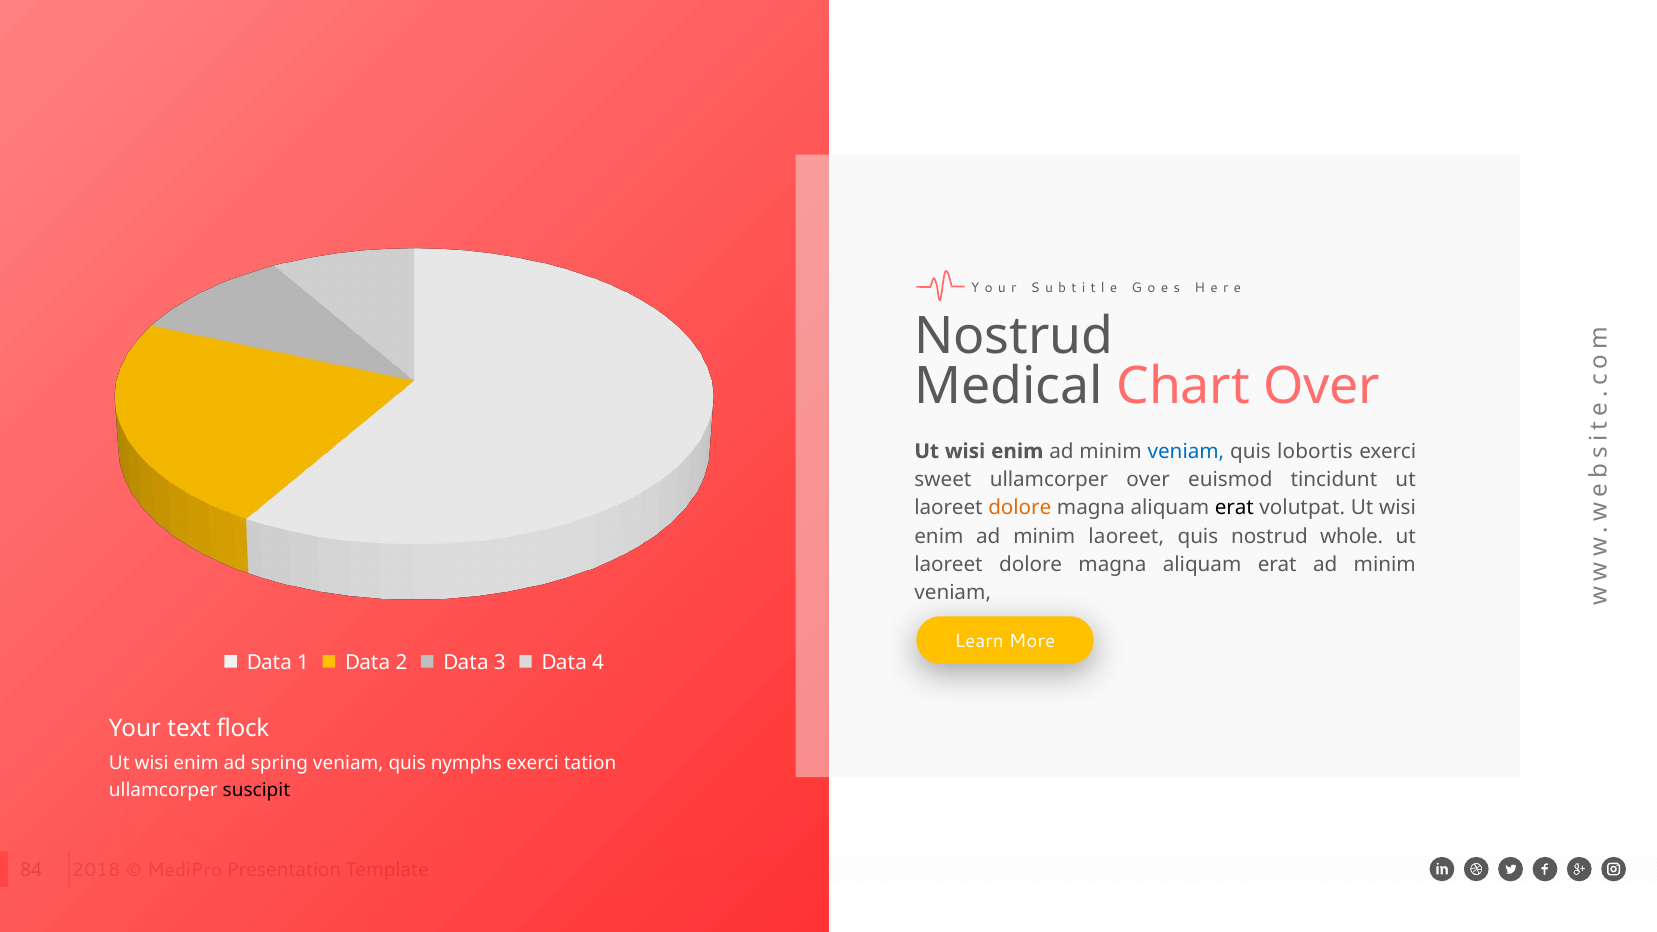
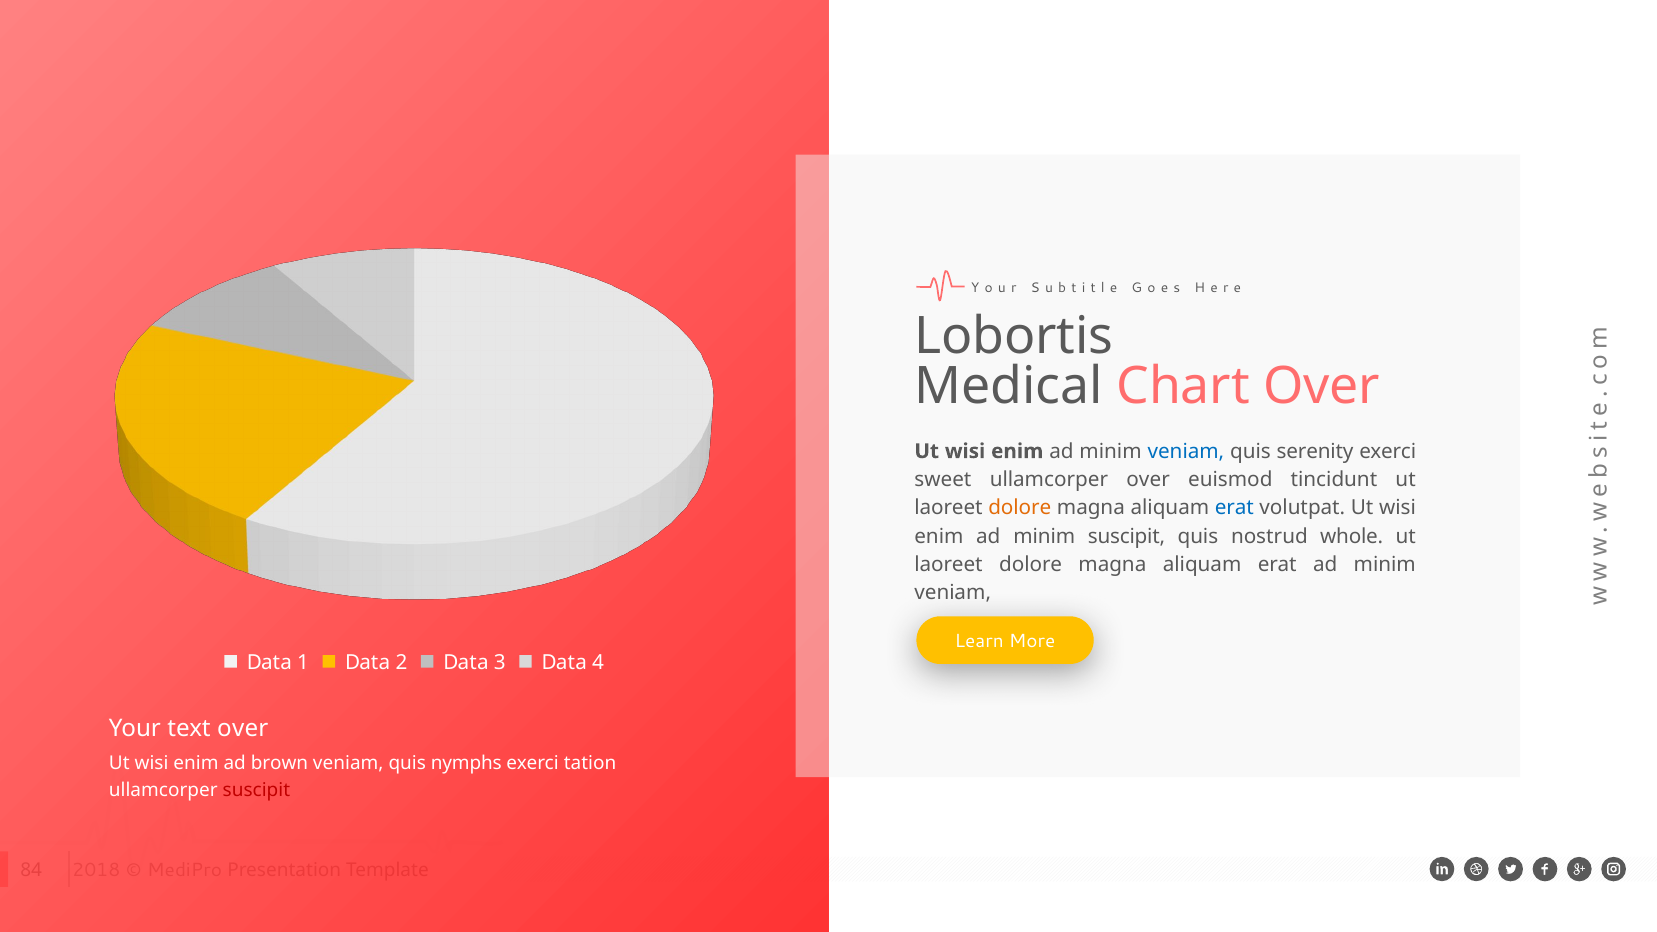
Nostrud: Nostrud -> Lobortis (1014, 336)
lobortis: lobortis -> serenity (1315, 451)
erat colour: black -> blue (1234, 508)
minim laoreet: laoreet -> suscipit (1127, 536)
text flock: flock -> over (243, 728)
spring: spring -> brown (279, 763)
suscipit colour: black -> red (256, 790)
